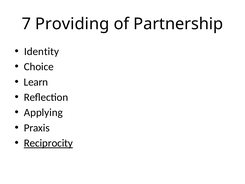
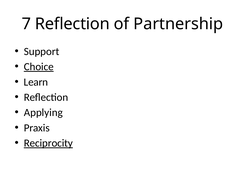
7 Providing: Providing -> Reflection (72, 24)
Identity: Identity -> Support (42, 51)
Choice underline: none -> present (39, 67)
